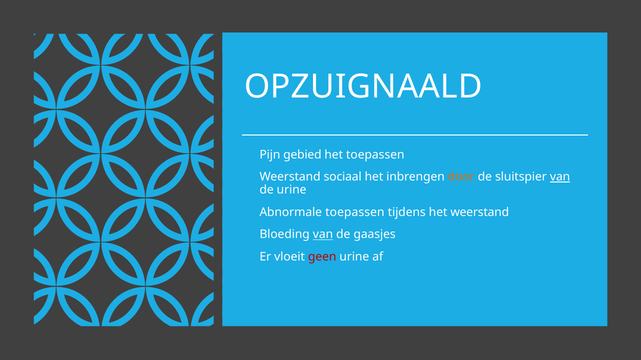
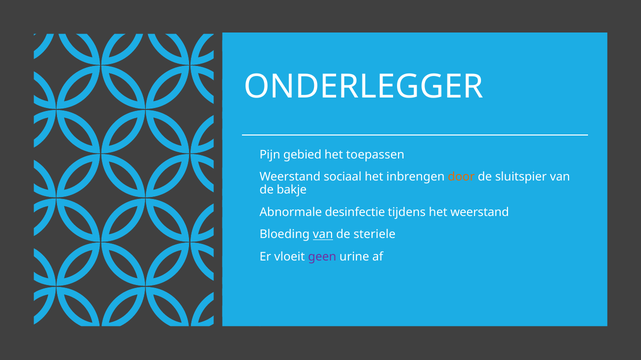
OPZUIGNAALD: OPZUIGNAALD -> ONDERLEGGER (364, 87)
van underline: present -> none (560, 177)
de urine: urine -> bakje (292, 190)
Abnormale toepassen: toepassen -> desinfectie (355, 213)
gaasjes: gaasjes -> steriele (375, 235)
geen colour: red -> purple (322, 257)
